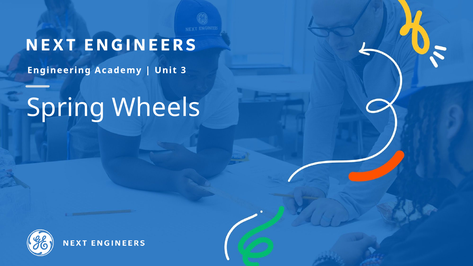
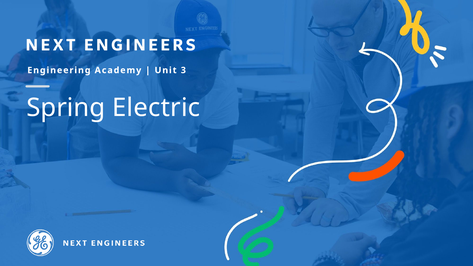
Wheels: Wheels -> Electric (156, 108)
